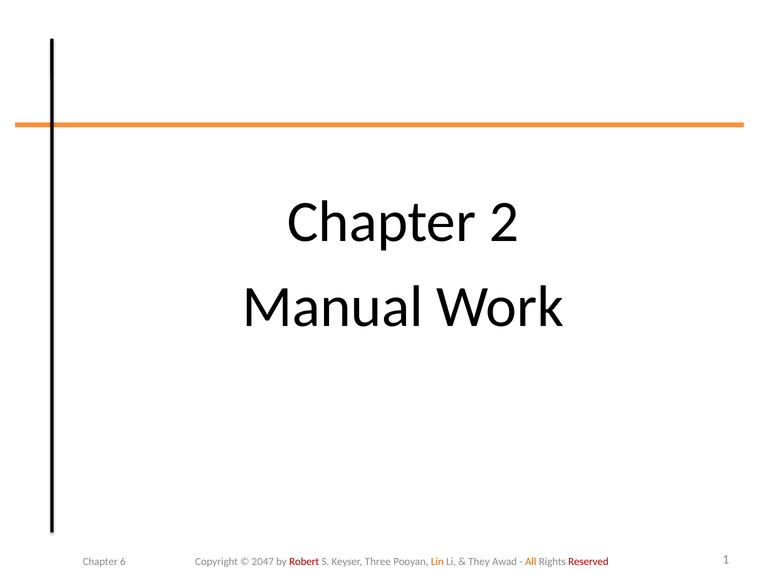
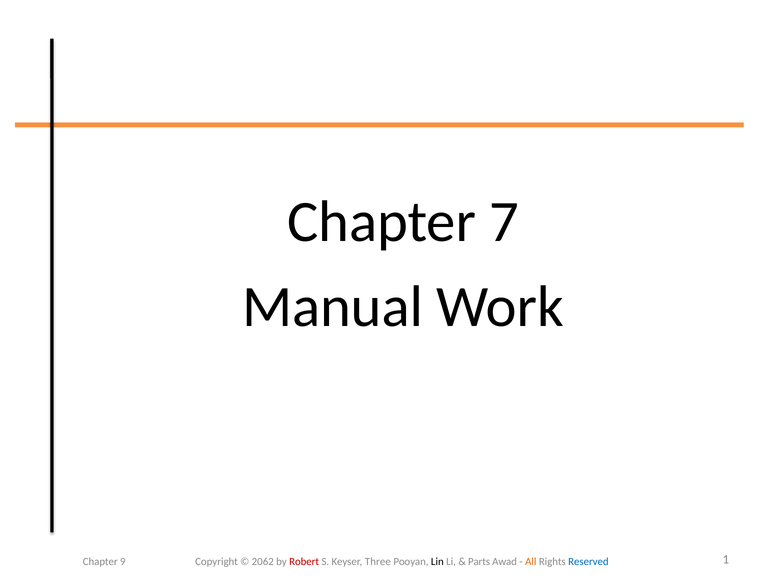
2: 2 -> 7 (504, 222)
6: 6 -> 9 (123, 562)
2047: 2047 -> 2062 (263, 562)
Lin colour: orange -> black (437, 562)
They: They -> Parts (479, 562)
Reserved colour: red -> blue (588, 562)
